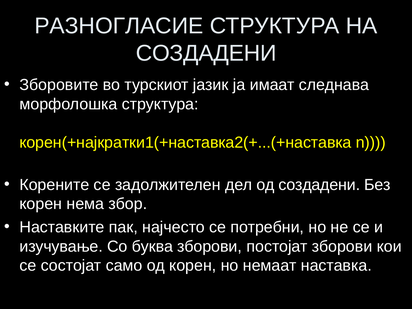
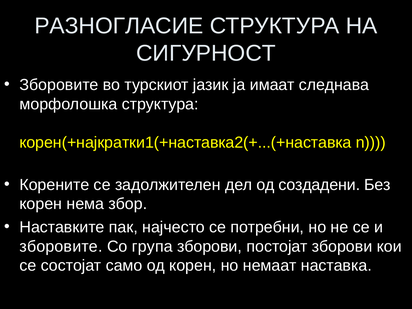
СОЗДАДЕНИ: СОЗДАДЕНИ -> СИГУРНОСТ (206, 53)
изучување: изучување -> зборовите (61, 246)
буква: буква -> група (152, 246)
